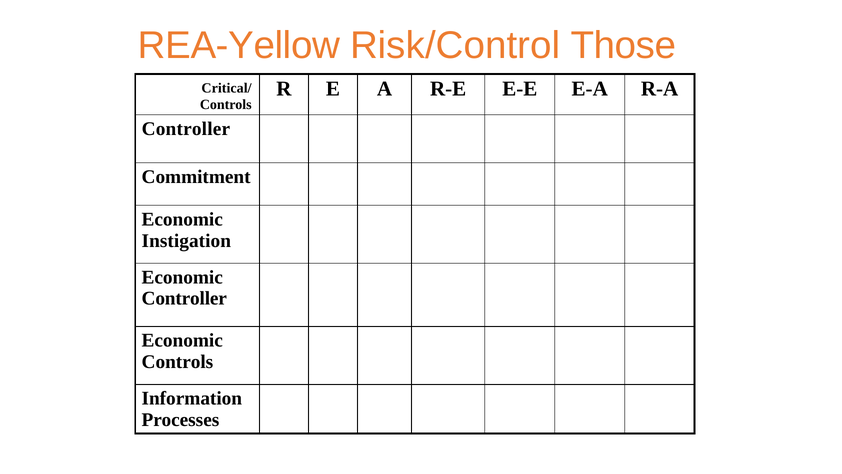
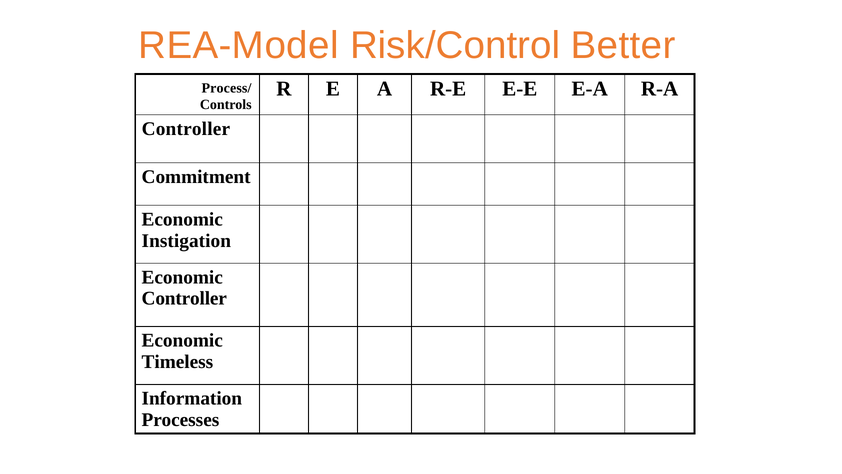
REA-Yellow: REA-Yellow -> REA-Model (238, 45)
Those: Those -> Better (623, 45)
Critical/: Critical/ -> Process/ (226, 88)
Controls: Controls -> Timeless (177, 362)
